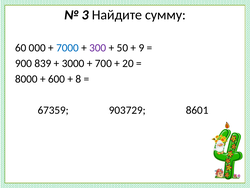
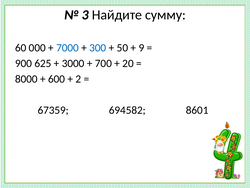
300 colour: purple -> blue (98, 48)
839: 839 -> 625 (43, 63)
8: 8 -> 2 (78, 79)
903729: 903729 -> 694582 (127, 110)
